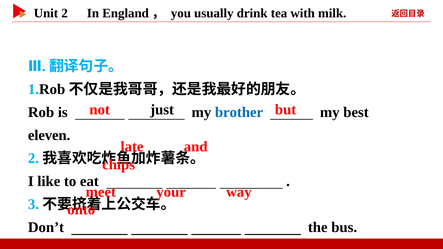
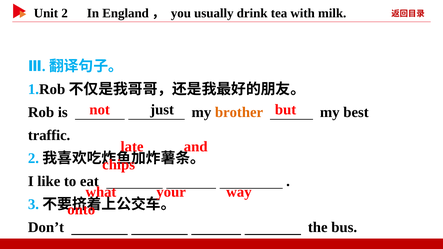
brother colour: blue -> orange (239, 112)
eleven: eleven -> traffic (49, 135)
meet: meet -> what (101, 192)
